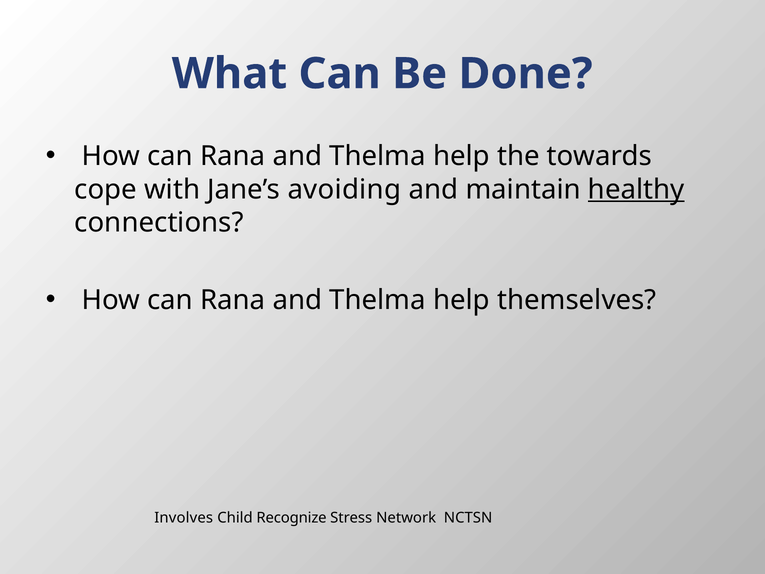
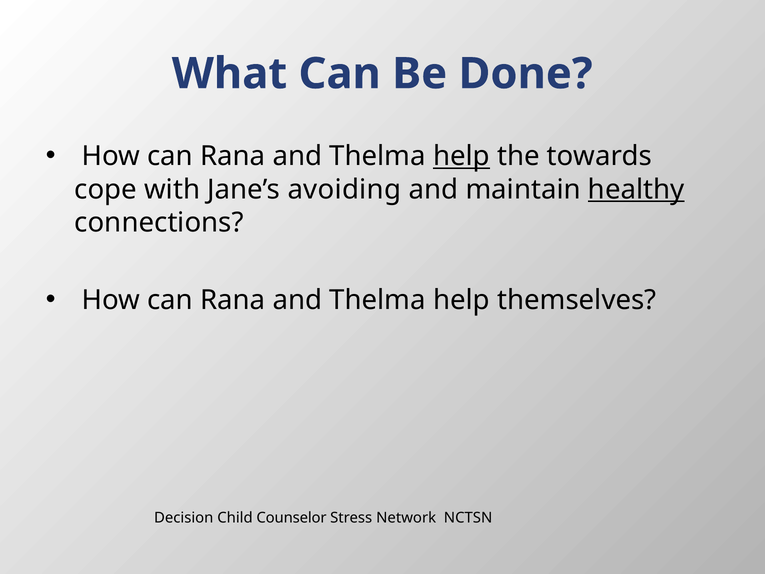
help underline: none -> present (462, 156)
Involves: Involves -> Decision (184, 517)
Recognize: Recognize -> Counselor (292, 517)
